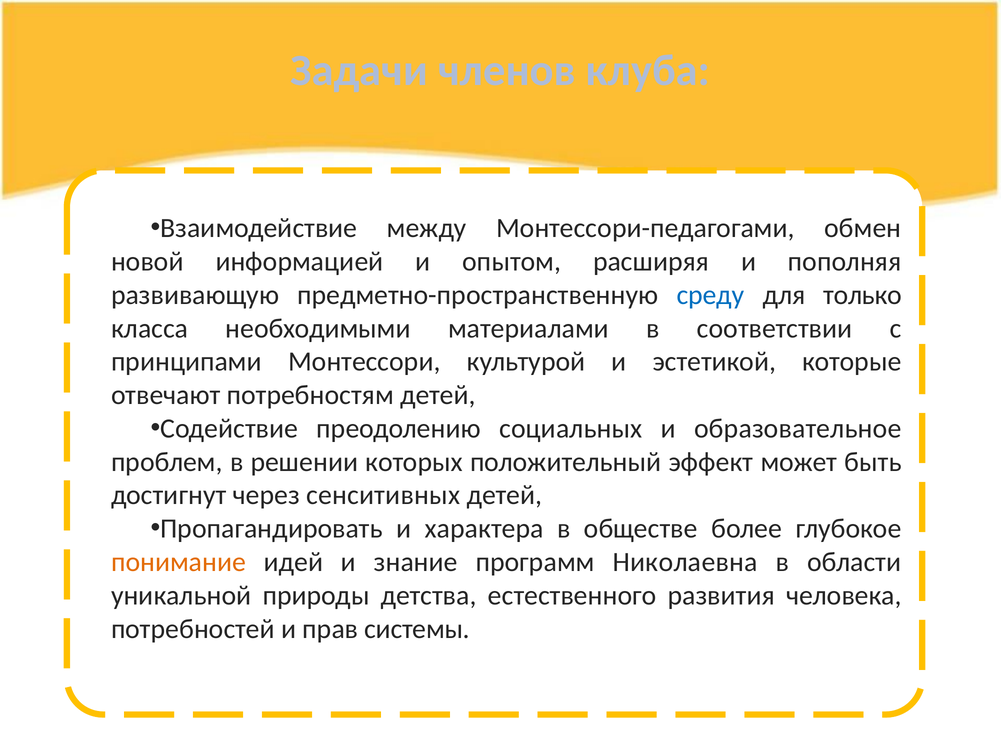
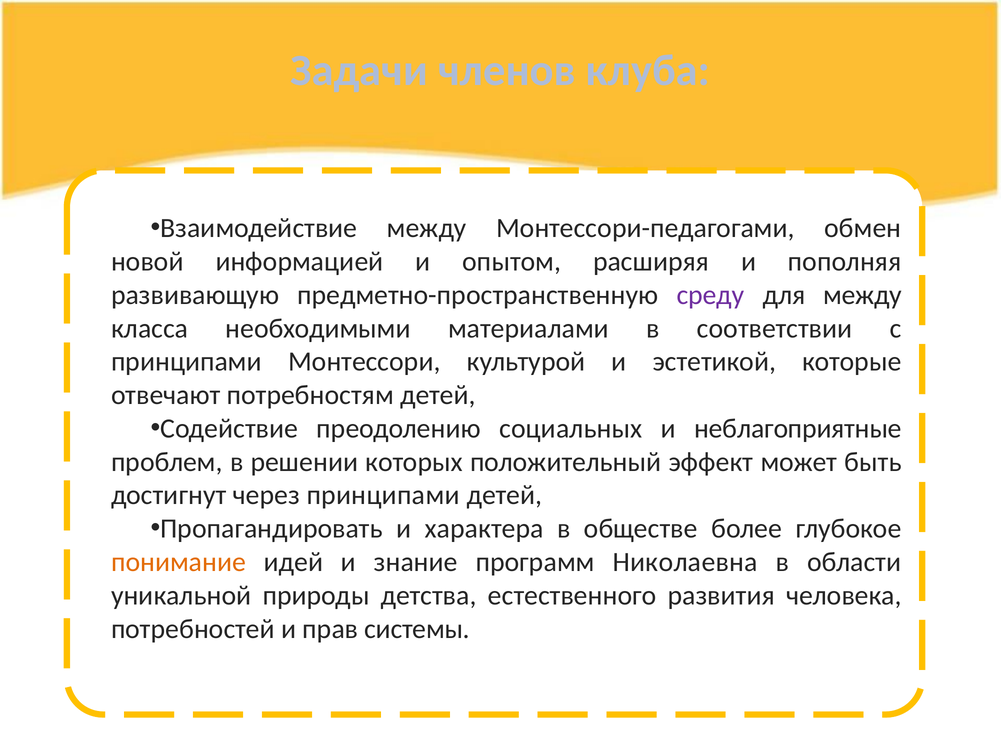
среду colour: blue -> purple (710, 295)
для только: только -> между (863, 295)
образовательное: образовательное -> неблагоприятные (798, 428)
через сенситивных: сенситивных -> принципами (383, 495)
